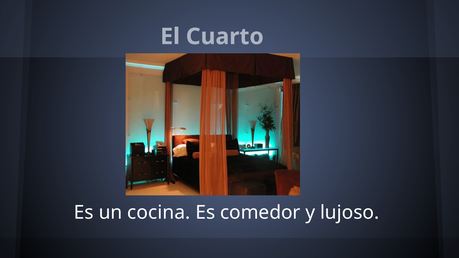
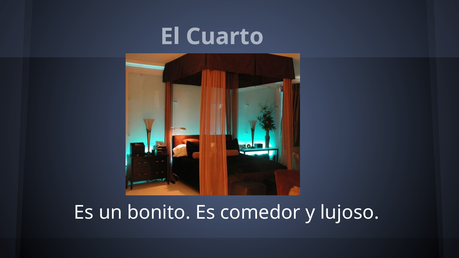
cocina: cocina -> bonito (159, 213)
